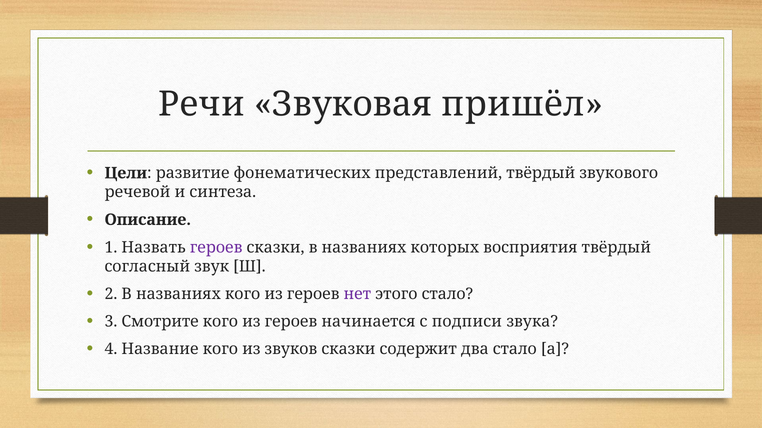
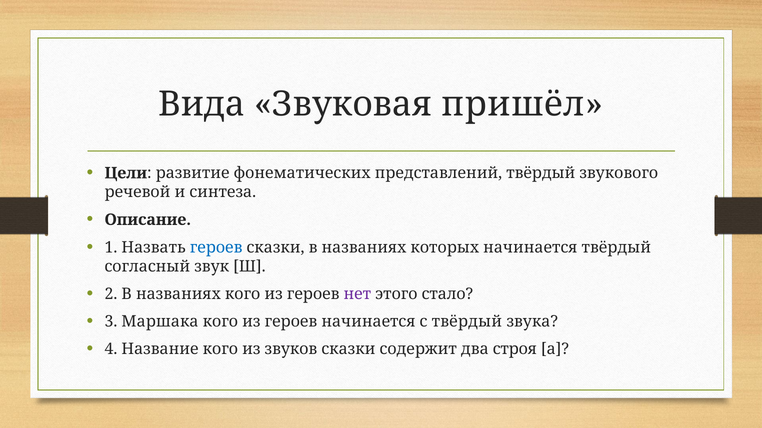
Речи: Речи -> Вида (202, 105)
героев colour: purple -> blue (216, 248)
которых восприятия: восприятия -> начинается (530, 248)
Смотрите: Смотрите -> Маршака (160, 322)
с подписи: подписи -> твёрдый (467, 322)
два стало: стало -> строя (515, 350)
